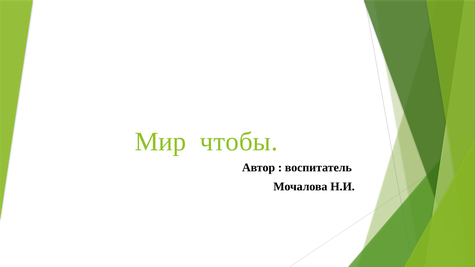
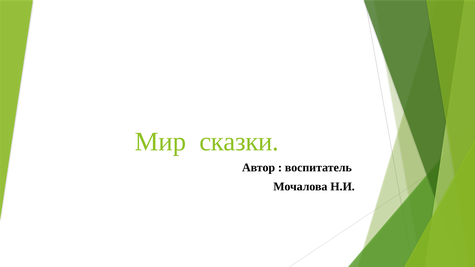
чтобы: чтобы -> сказки (239, 142)
